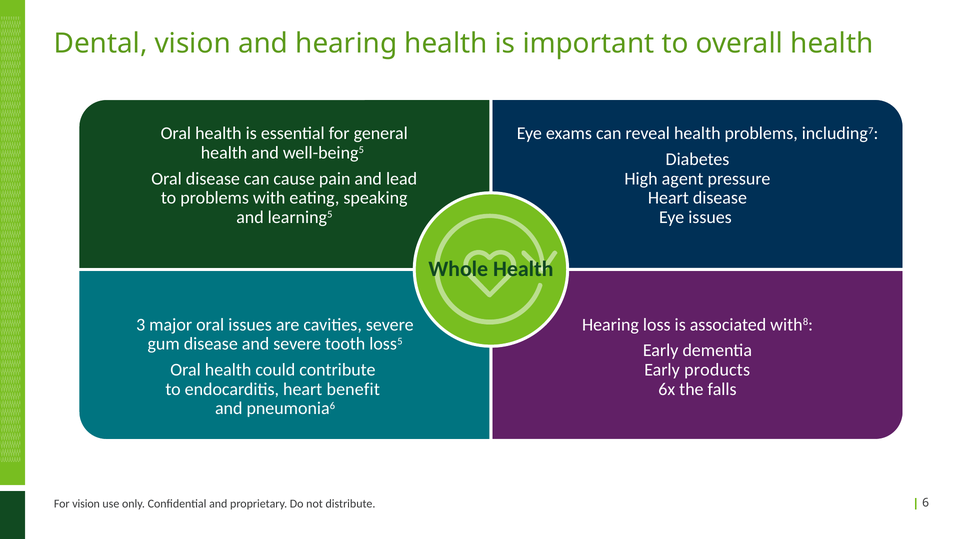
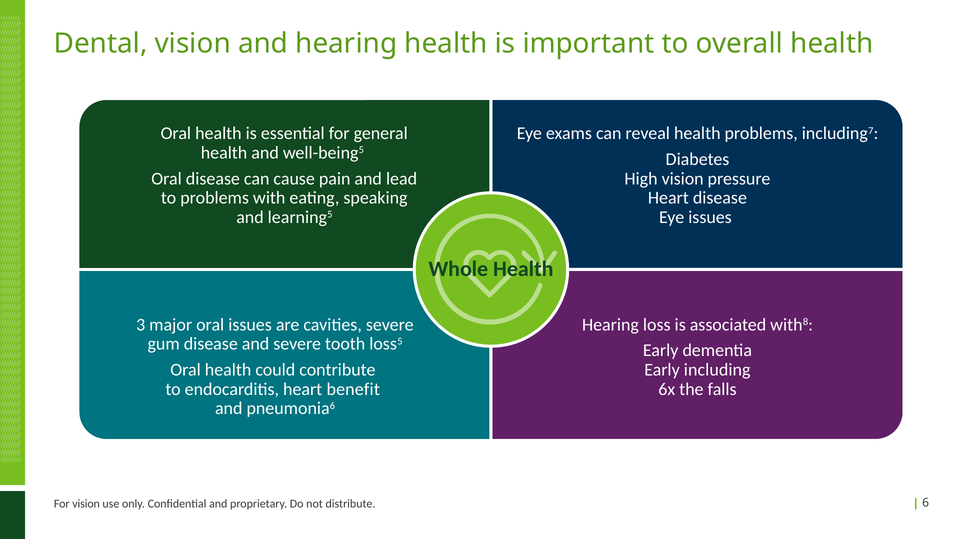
High agent: agent -> vision (683, 179)
products: products -> including (717, 370)
